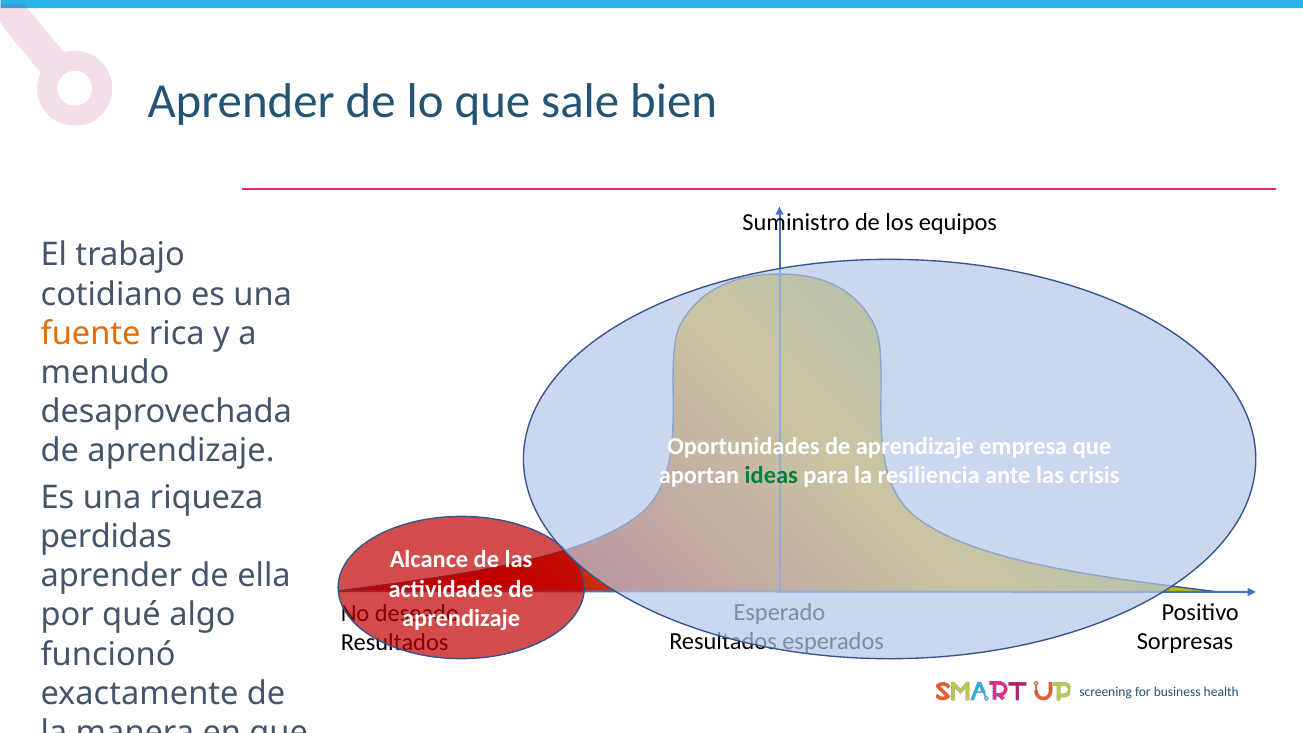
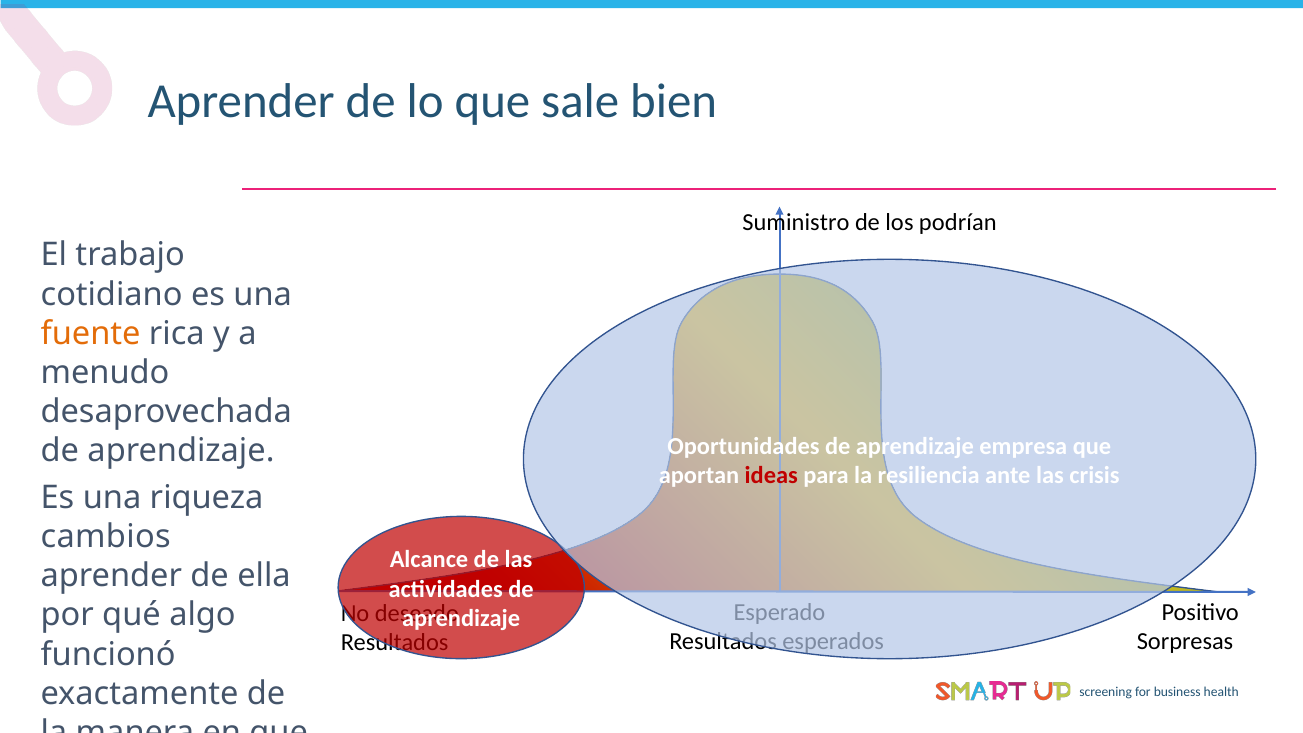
equipos: equipos -> podrían (958, 222)
ideas colour: green -> red (771, 475)
perdidas: perdidas -> cambios (106, 537)
